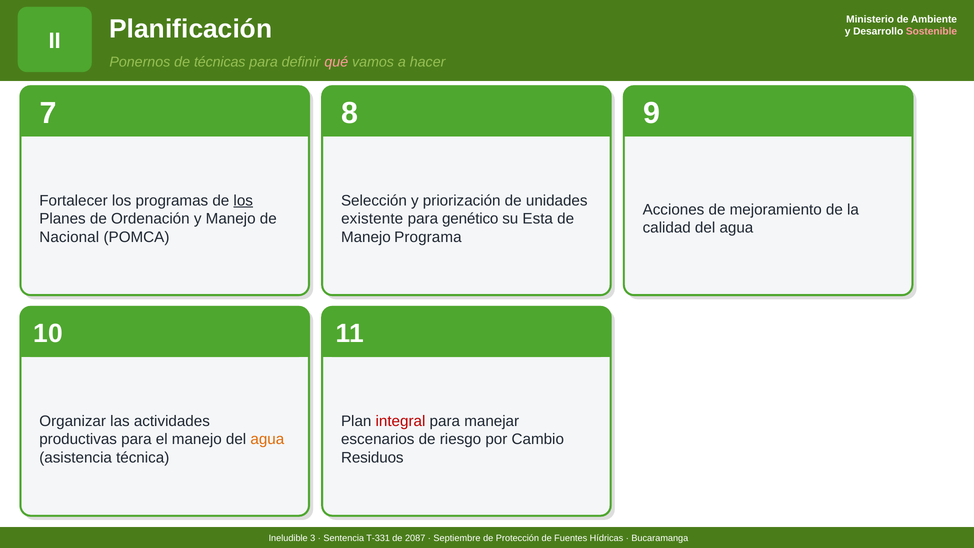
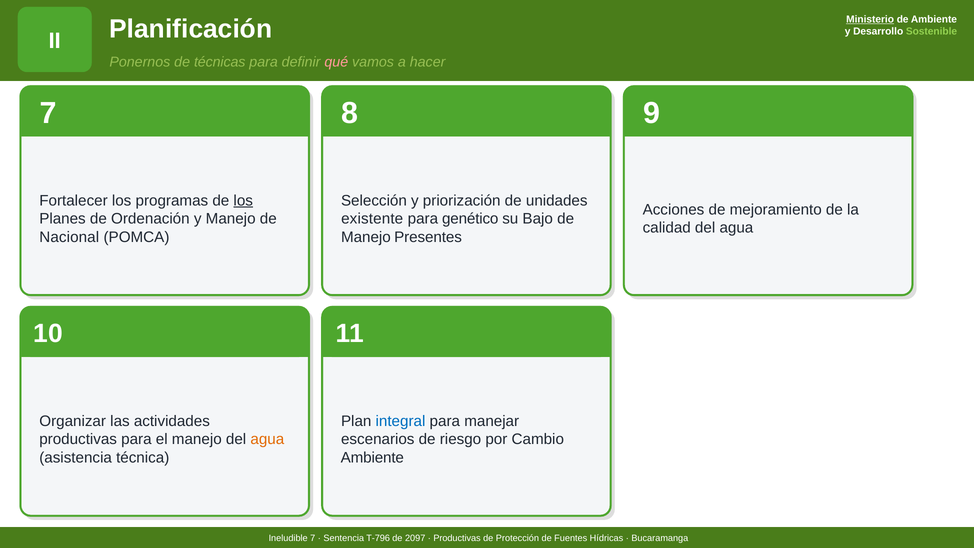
Ministerio underline: none -> present (870, 19)
Sostenible colour: pink -> light green (932, 32)
Esta: Esta -> Bajo (538, 219)
Programa: Programa -> Presentes (428, 237)
integral colour: red -> blue (401, 421)
Residuos: Residuos -> Ambiente (372, 458)
Ineludible 3: 3 -> 7 (313, 538)
T-331: T-331 -> T-796 (378, 538)
2087: 2087 -> 2097 (415, 538)
Septiembre: Septiembre -> Productivas (457, 538)
